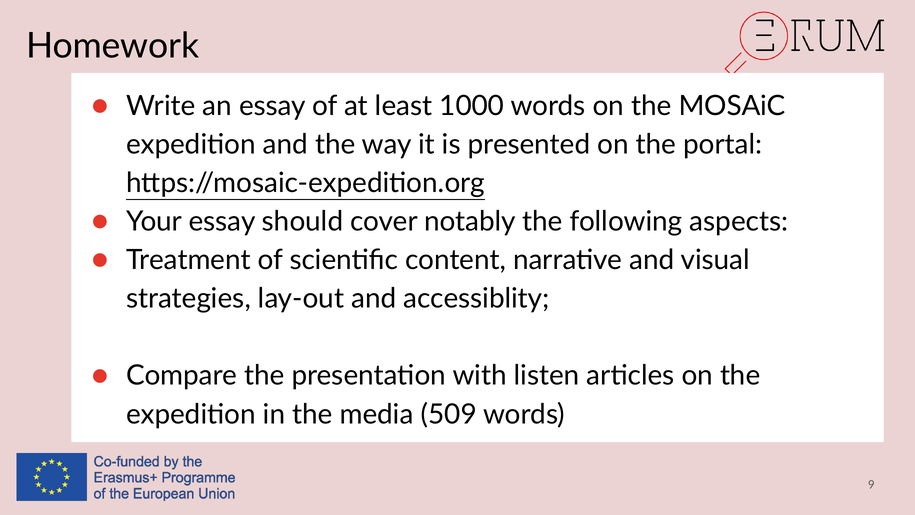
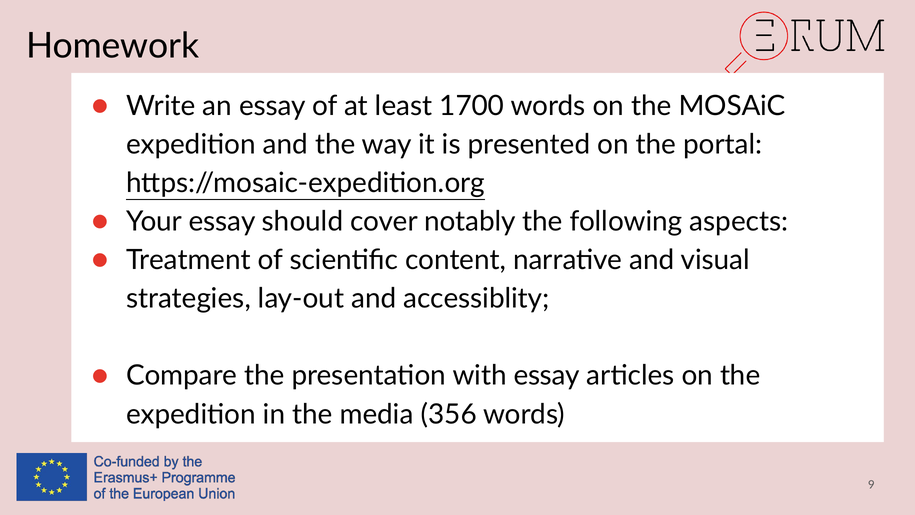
1000: 1000 -> 1700 (472, 106)
with listen: listen -> essay (547, 376)
509: 509 -> 356 (449, 414)
